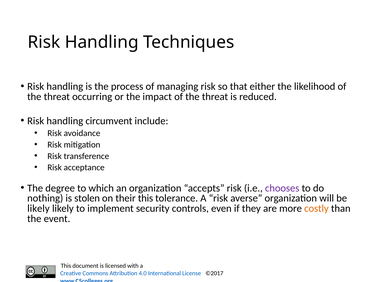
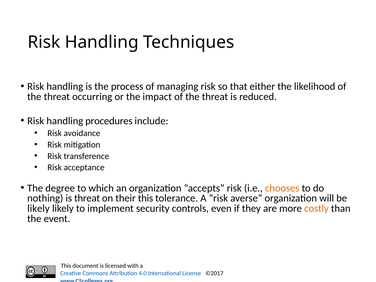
circumvent: circumvent -> procedures (109, 121)
chooses colour: purple -> orange (282, 188)
is stolen: stolen -> threat (87, 198)
